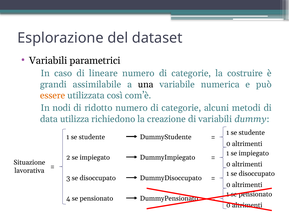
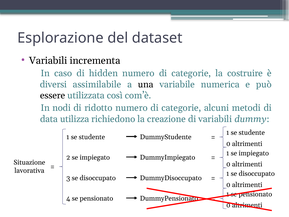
parametrici: parametrici -> incrementa (95, 60)
lineare: lineare -> hidden (103, 73)
grandi: grandi -> diversi (53, 84)
essere colour: orange -> black (53, 95)
